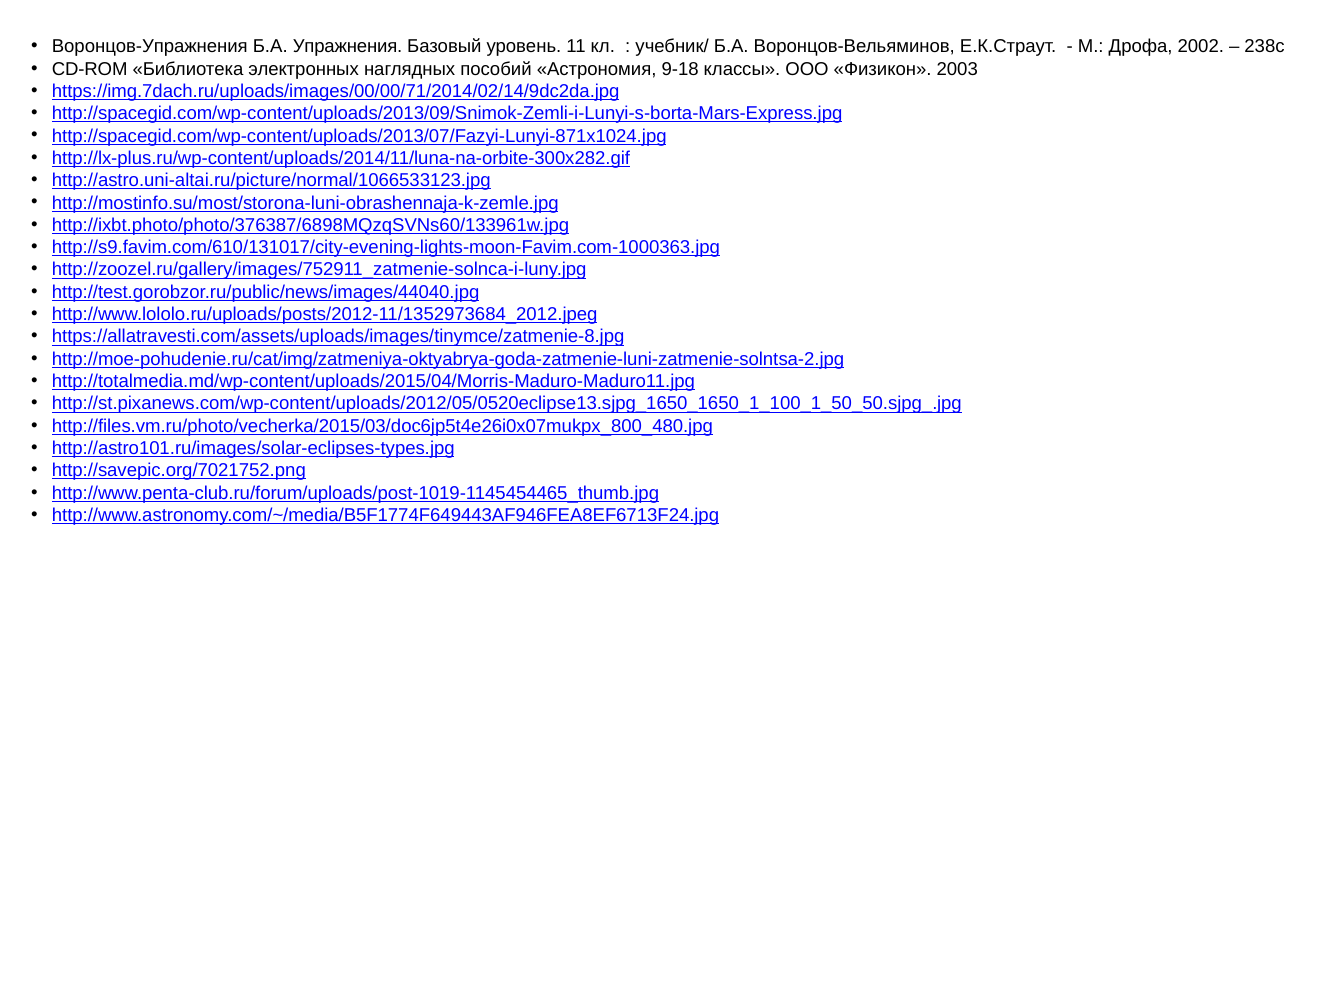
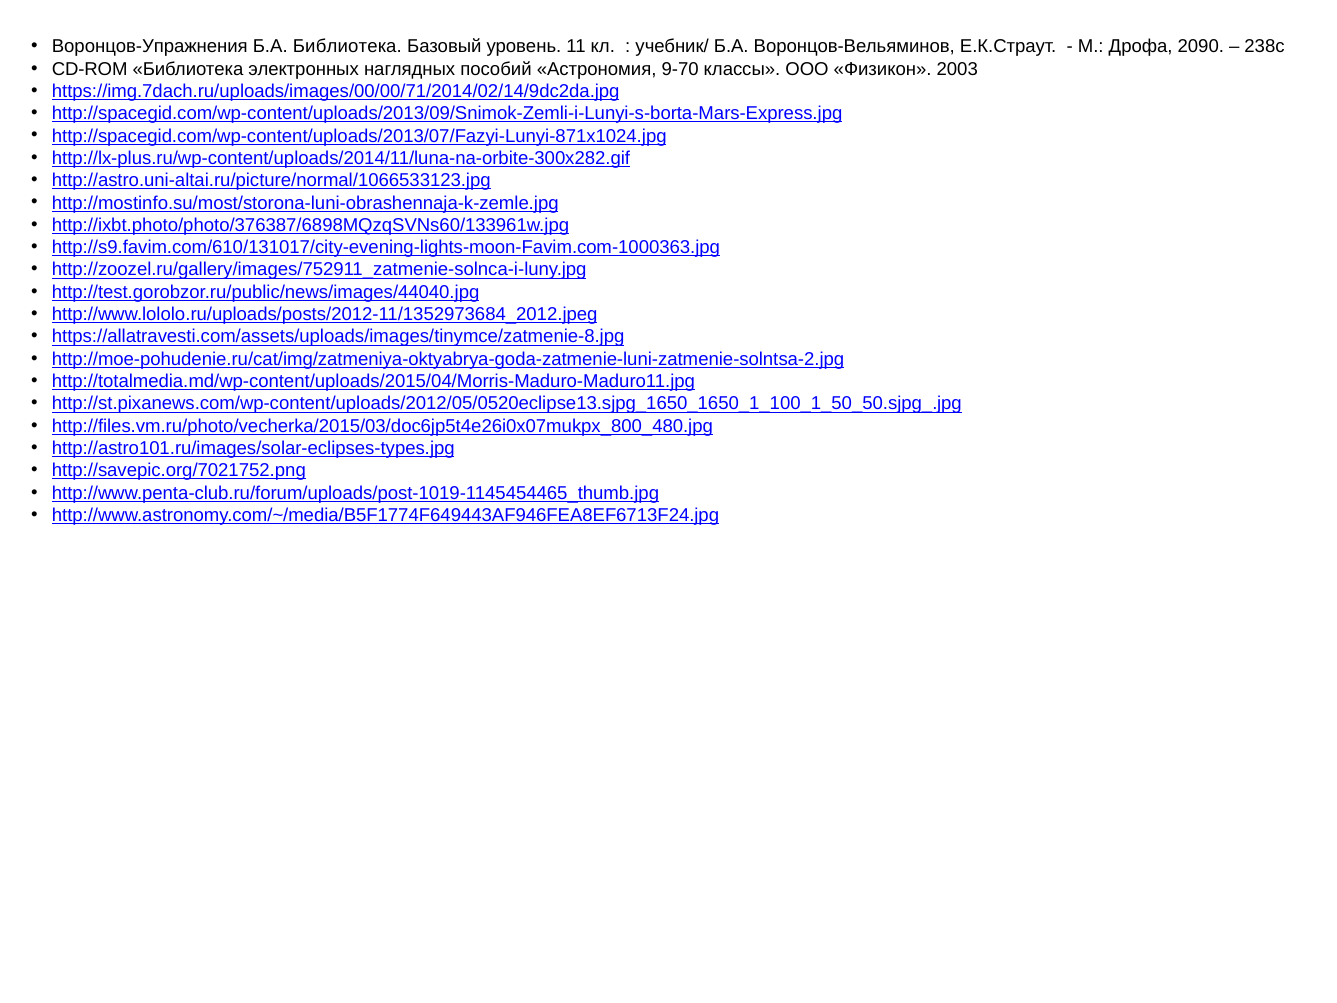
Б.А Упражнения: Упражнения -> Библиотека (347, 47)
2002: 2002 -> 2090 (1201, 47)
9-18: 9-18 -> 9-70 (680, 69)
